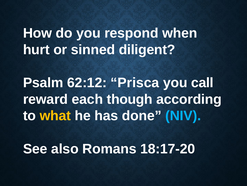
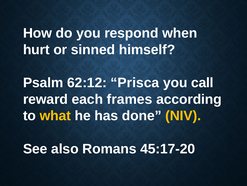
diligent: diligent -> himself (147, 50)
though: though -> frames (130, 99)
NIV colour: light blue -> yellow (183, 115)
18:17-20: 18:17-20 -> 45:17-20 (168, 148)
